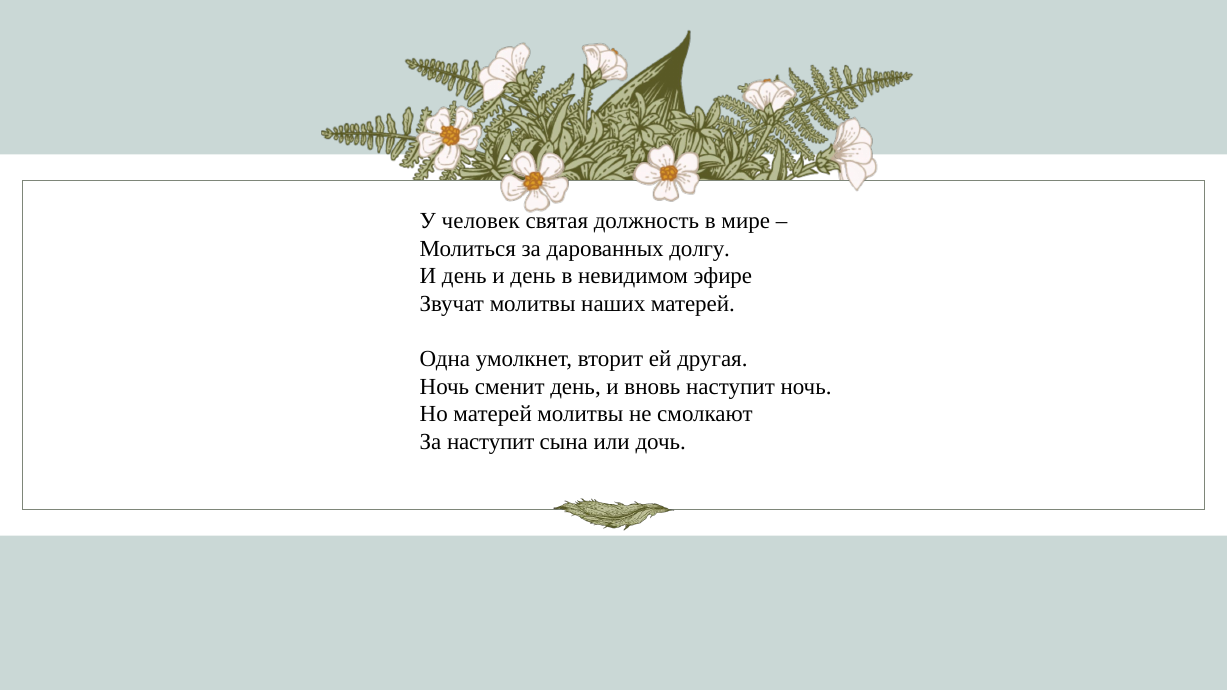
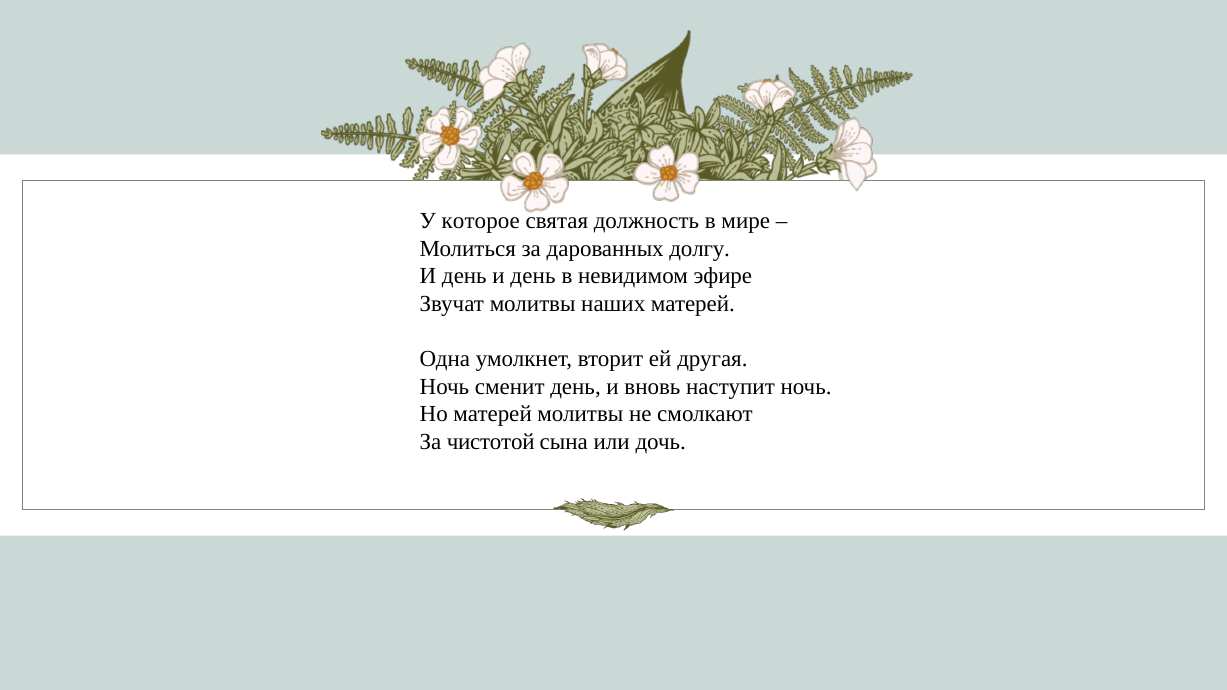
человек: человек -> которое (481, 221)
За наступит: наступит -> чистотой (491, 442)
